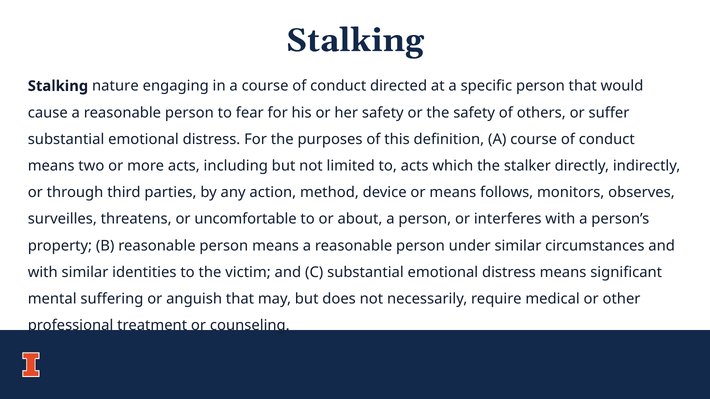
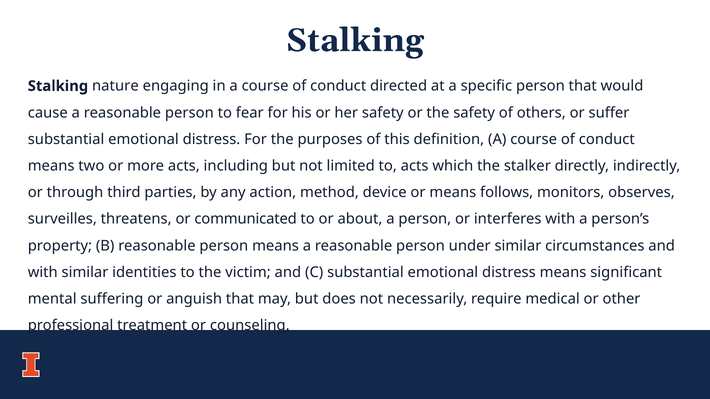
uncomfortable: uncomfortable -> communicated (246, 219)
